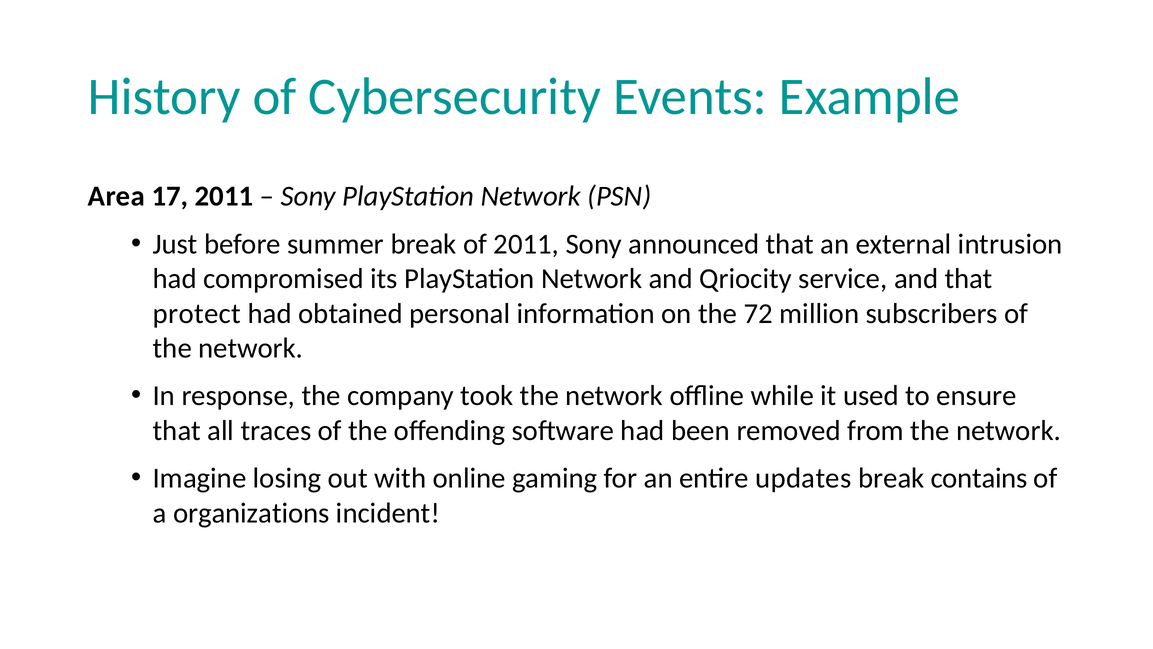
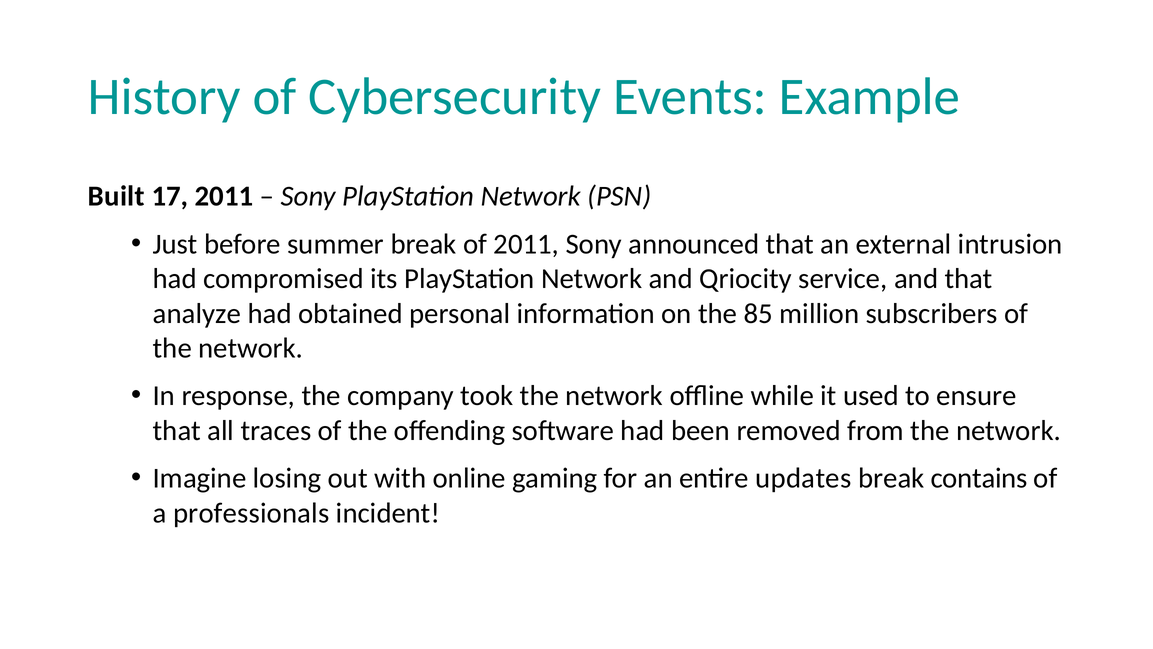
Area: Area -> Built (116, 196)
protect: protect -> analyze (197, 313)
72: 72 -> 85 (758, 313)
organizations: organizations -> professionals (251, 513)
